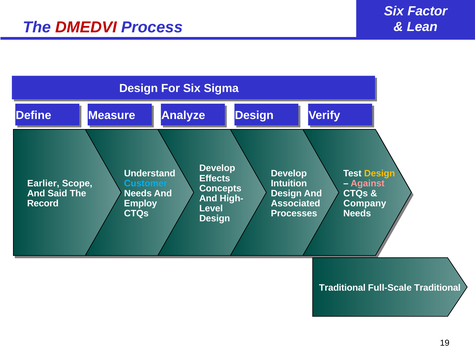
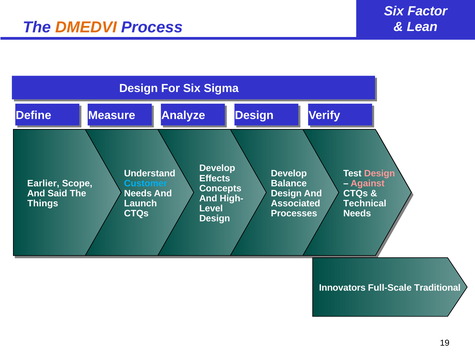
DMEDVI colour: red -> orange (86, 27)
Design colour: yellow -> pink (380, 173)
Intuition: Intuition -> Balance (289, 183)
Record: Record -> Things (43, 203)
Employ: Employ -> Launch (140, 203)
Company: Company -> Technical (365, 203)
Traditional: Traditional -> Innovators (342, 288)
